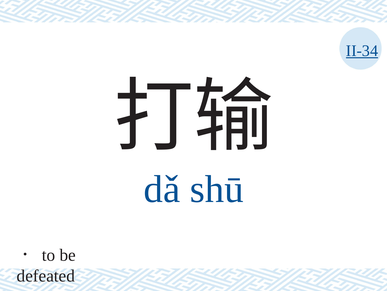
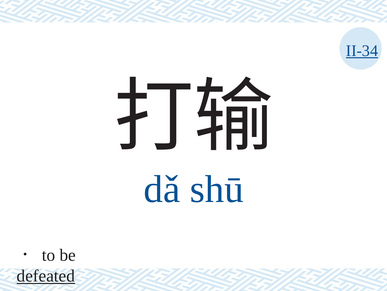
defeated underline: none -> present (46, 275)
